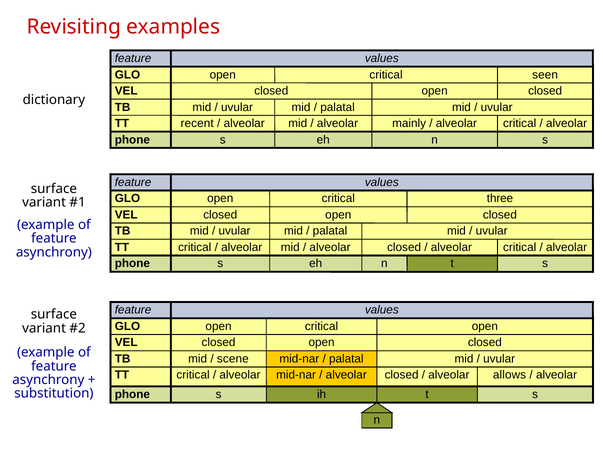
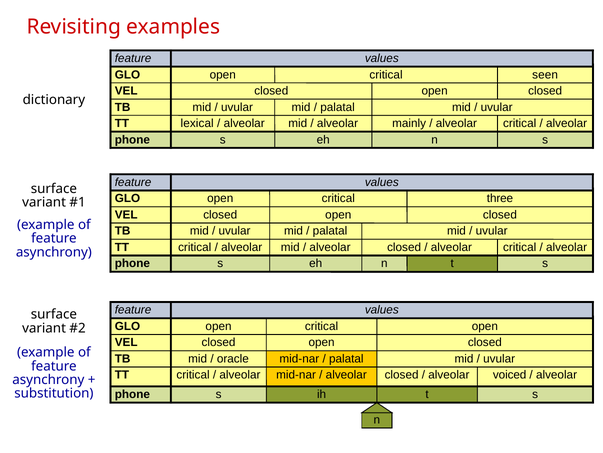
recent: recent -> lexical (197, 123)
scene: scene -> oracle (233, 358)
allows: allows -> voiced (510, 374)
